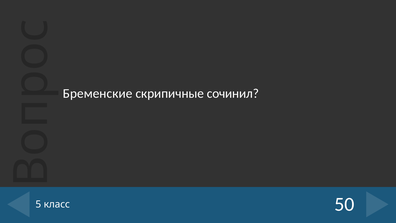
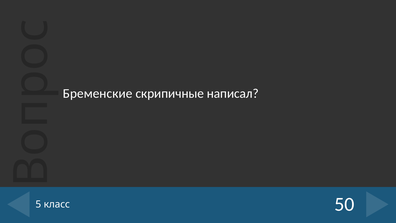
сочинил: сочинил -> написал (233, 93)
